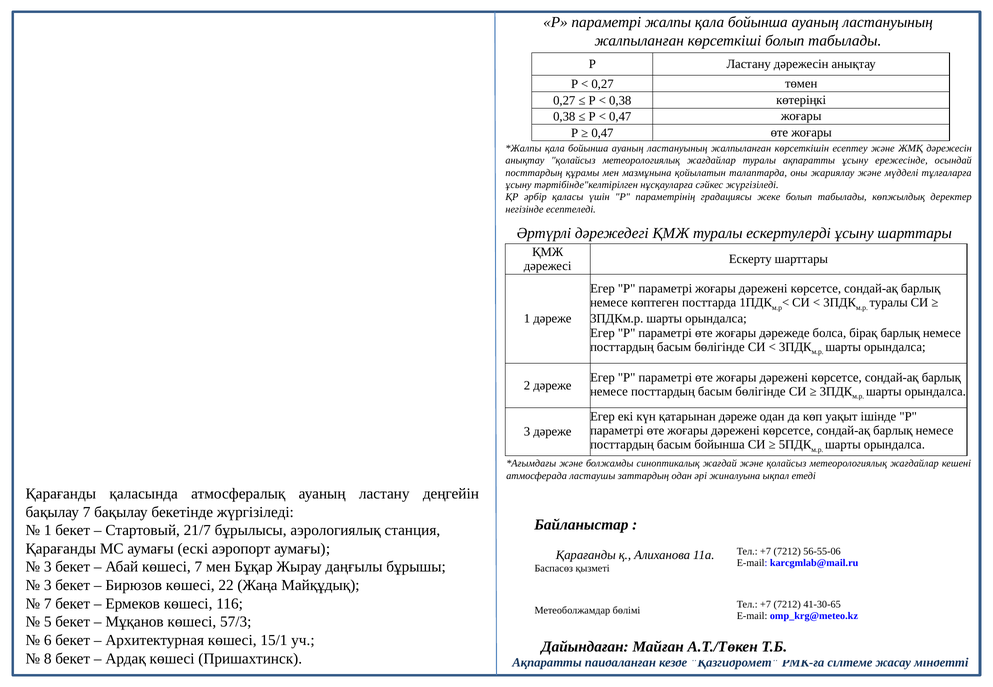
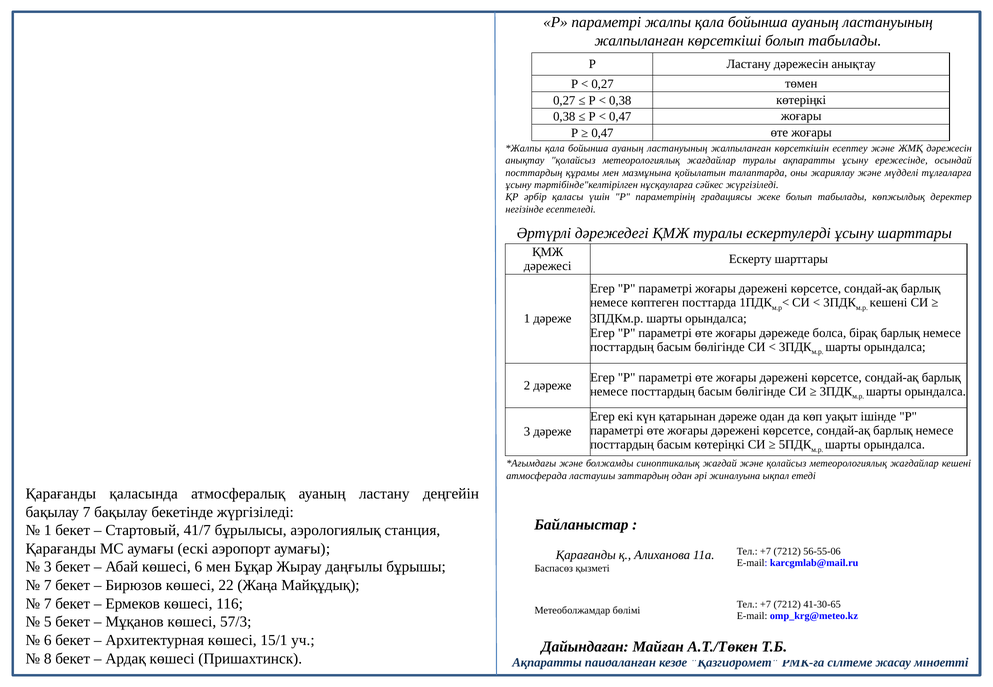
туралы: туралы -> кешені (889, 303)
басым бойынша: бойынша -> көтеріңкі (720, 445)
21/7: 21/7 -> 41/7 (197, 531)
көшесі 7: 7 -> 6 (198, 567)
3: 3 -> 7 (48, 586)
